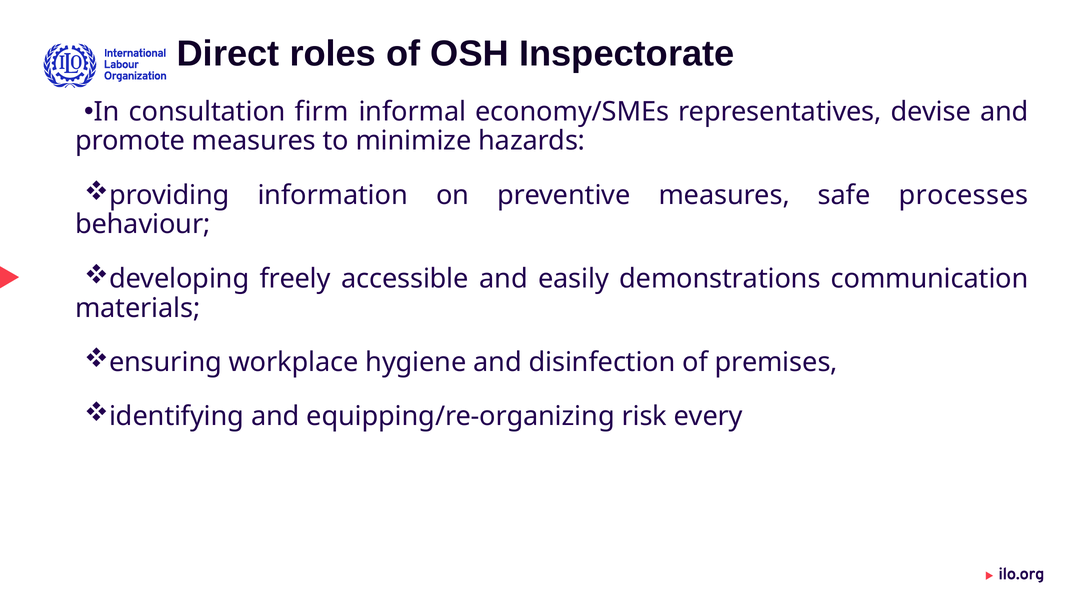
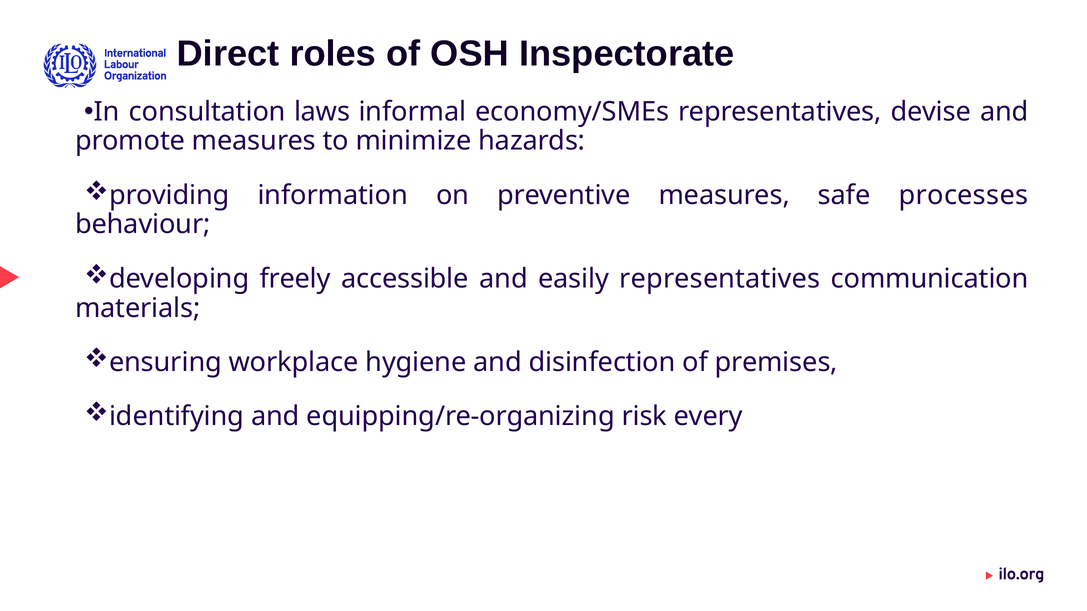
firm: firm -> laws (322, 112)
easily demonstrations: demonstrations -> representatives (720, 279)
